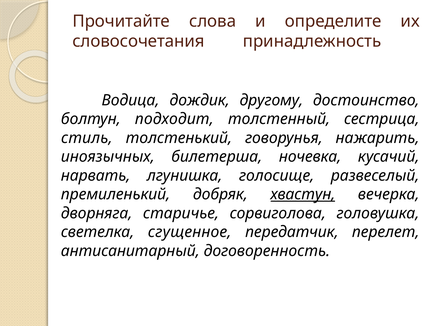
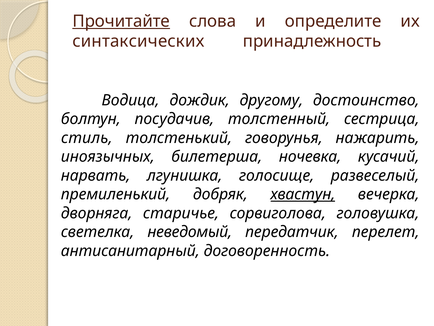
Прочитайте underline: none -> present (121, 21)
словосочетания: словосочетания -> синтаксических (138, 41)
подходит: подходит -> посудачив (174, 119)
сгущенное: сгущенное -> неведомый (190, 232)
